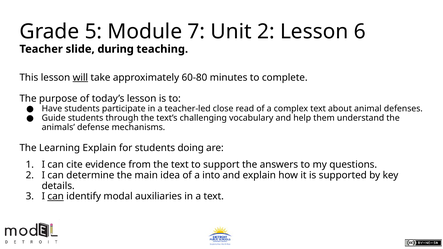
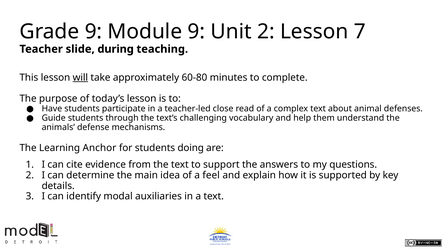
Grade 5: 5 -> 9 (93, 32)
Module 7: 7 -> 9 (196, 32)
6: 6 -> 7 (360, 32)
Learning Explain: Explain -> Anchor (99, 148)
into: into -> feel (211, 175)
can underline: present -> none (56, 197)
